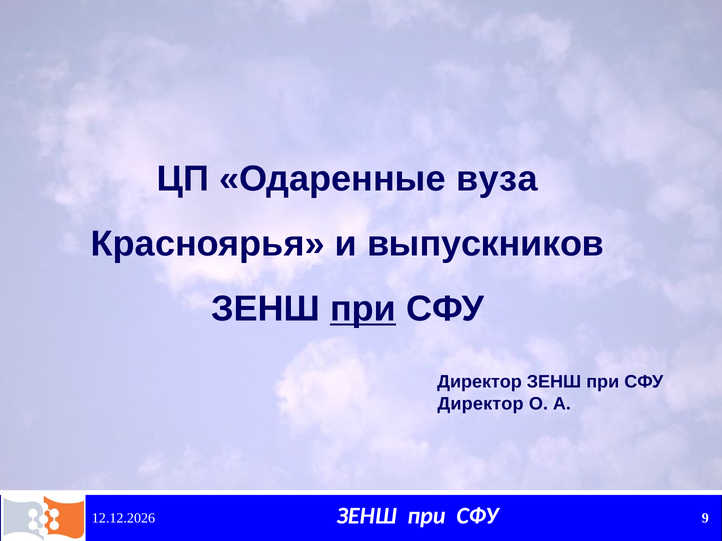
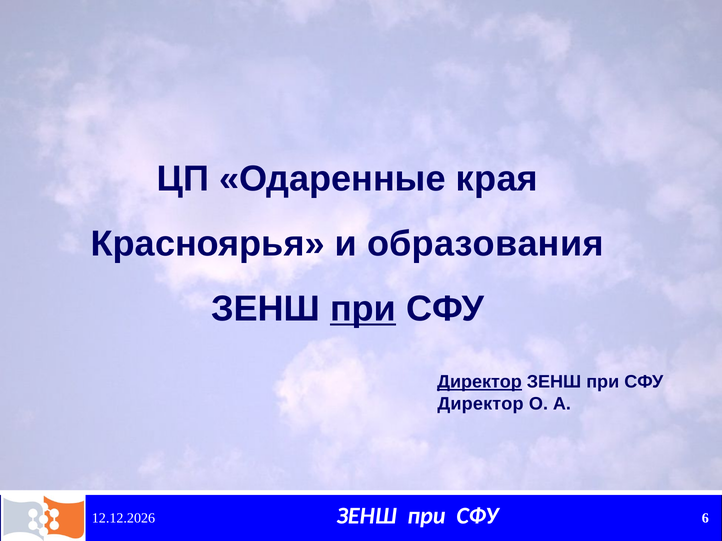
вуза: вуза -> края (497, 179)
выпускников: выпускников -> образования (485, 244)
Директор underline: none -> present (480, 382)
9: 9 -> 6 (705, 518)
